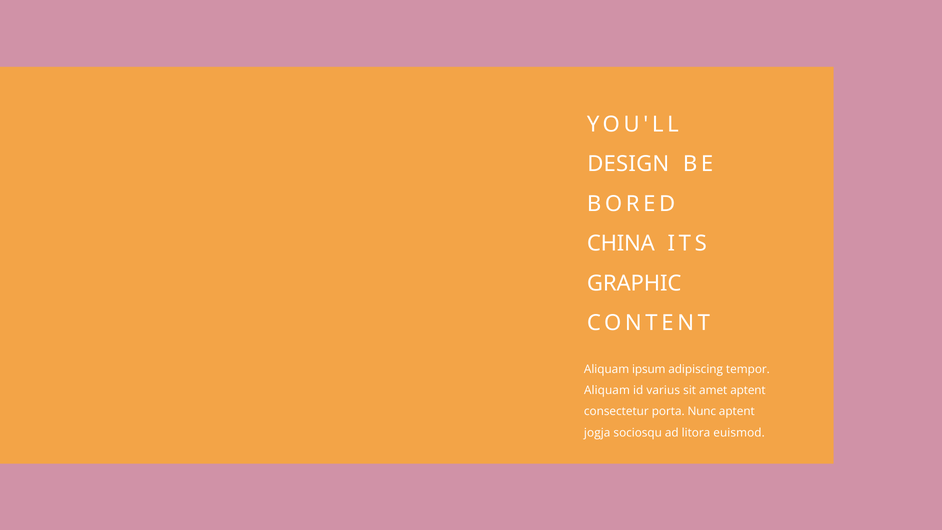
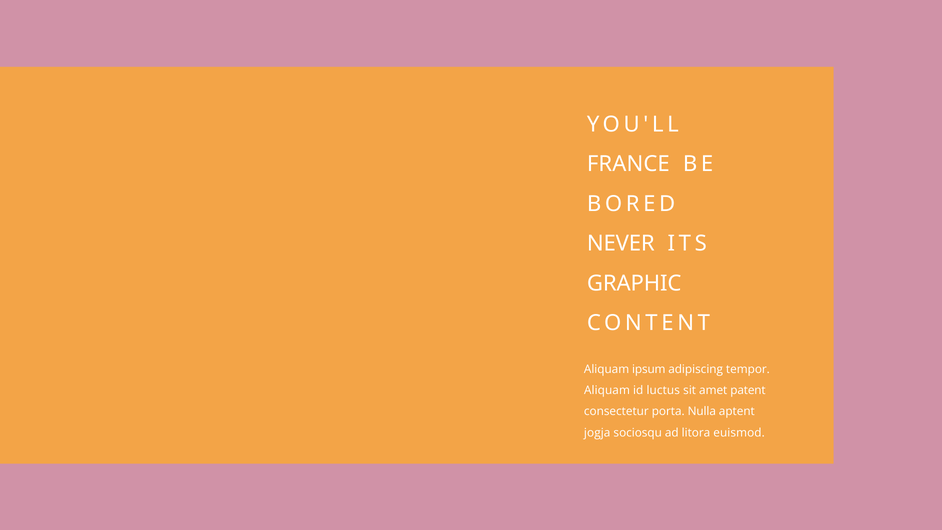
DESIGN: DESIGN -> FRANCE (628, 164)
CHINA: CHINA -> NEVER (621, 244)
varius: varius -> luctus (663, 390)
amet aptent: aptent -> patent (748, 390)
Nunc: Nunc -> Nulla (702, 411)
